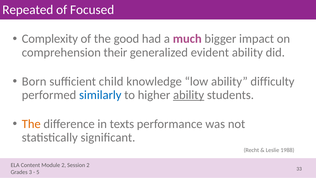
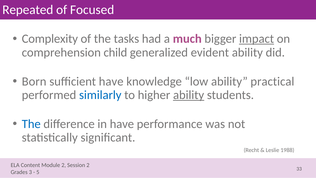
good: good -> tasks (126, 39)
impact underline: none -> present (257, 39)
their: their -> child (115, 52)
sufficient child: child -> have (111, 81)
difficulty: difficulty -> practical (272, 81)
The colour: orange -> blue (31, 124)
in texts: texts -> have (122, 124)
